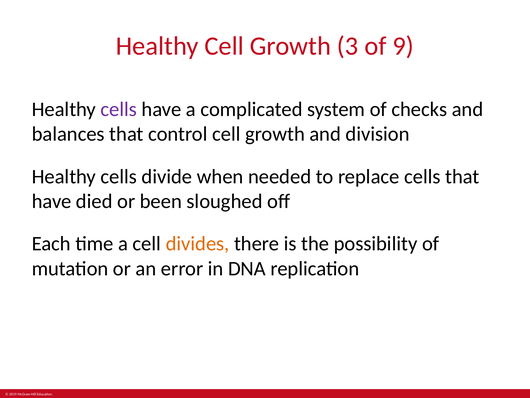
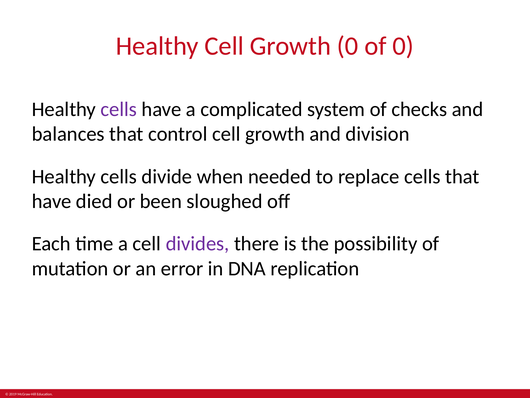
Growth 3: 3 -> 0 (348, 46)
of 9: 9 -> 0 (403, 46)
divides colour: orange -> purple (198, 244)
